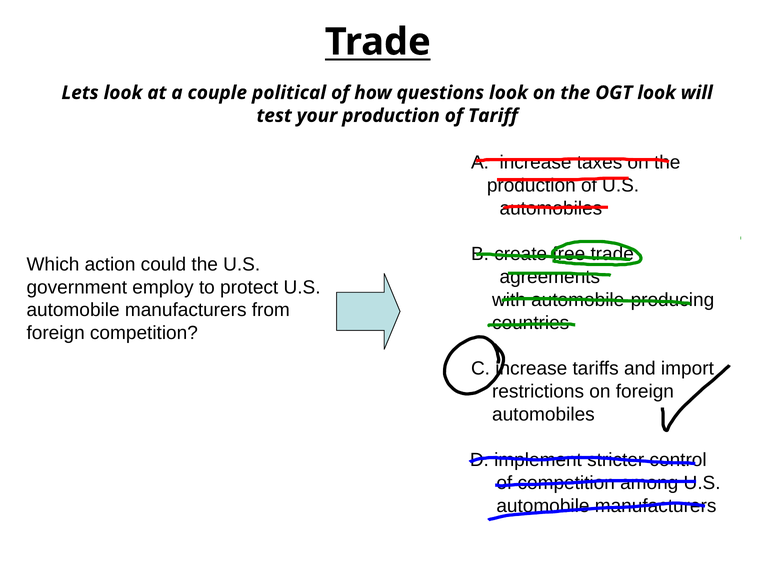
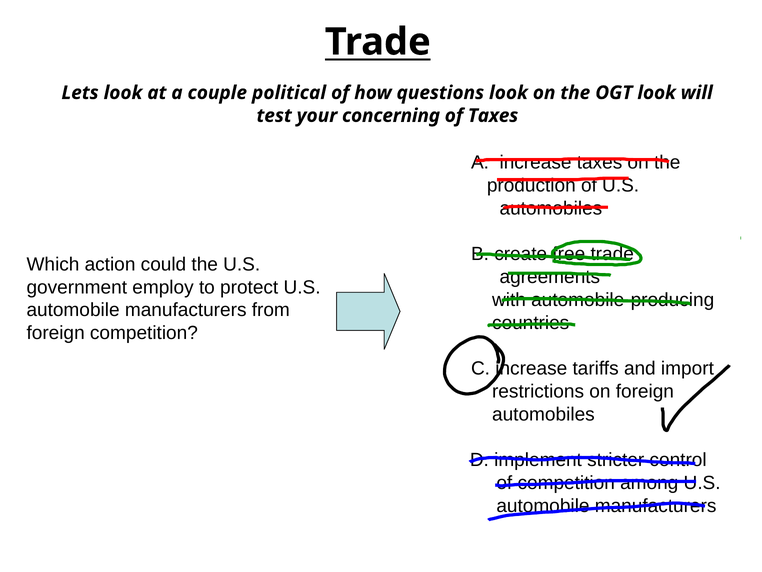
your production: production -> concerning (391, 116)
of Tariff: Tariff -> Taxes (493, 116)
